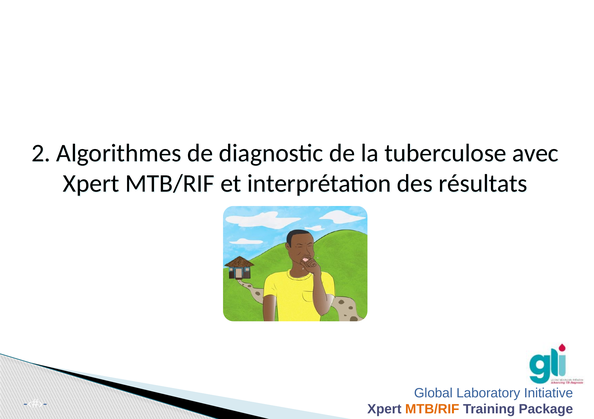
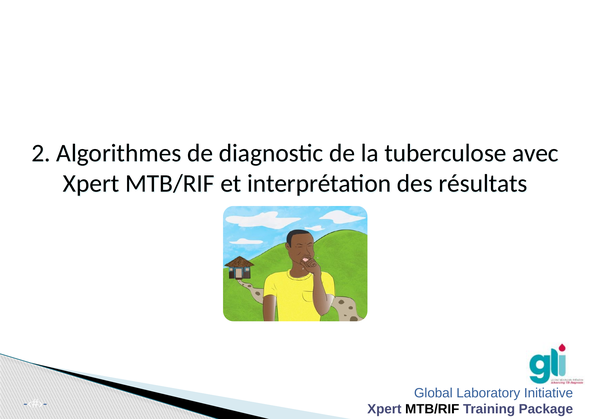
MTB/RIF colour: orange -> black (432, 409)
